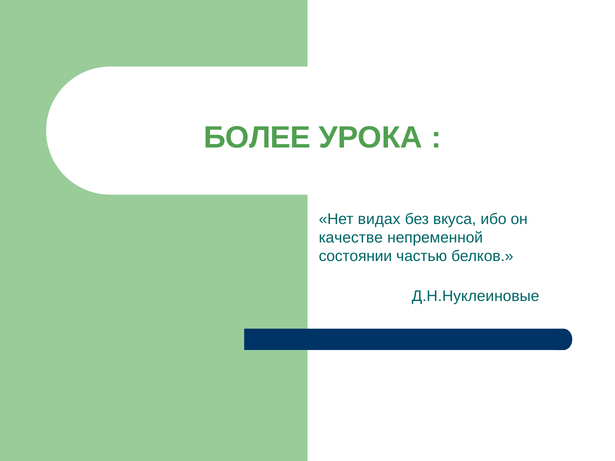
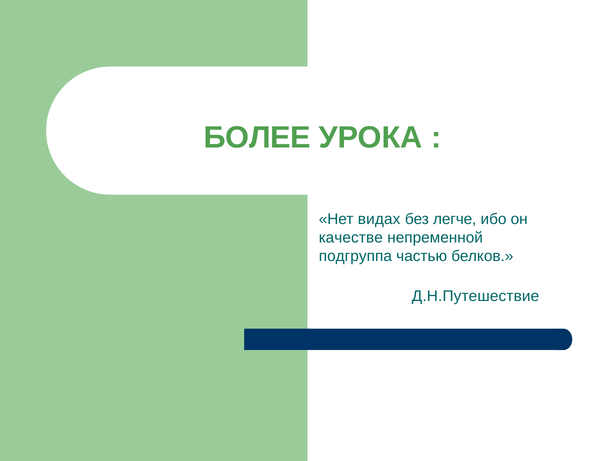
вкуса: вкуса -> легче (455, 219)
состоянии: состоянии -> подгруппа (355, 256)
Д.Н.Нуклеиновые: Д.Н.Нуклеиновые -> Д.Н.Путешествие (476, 296)
